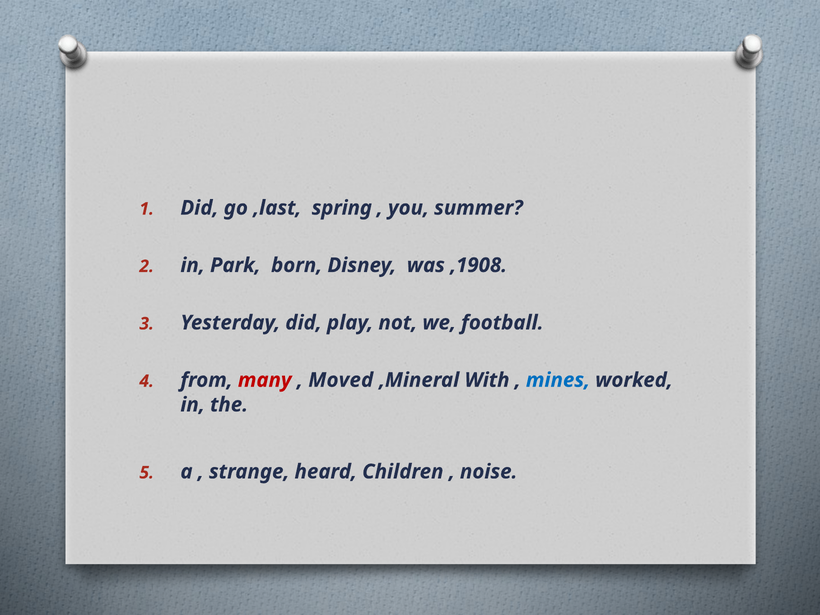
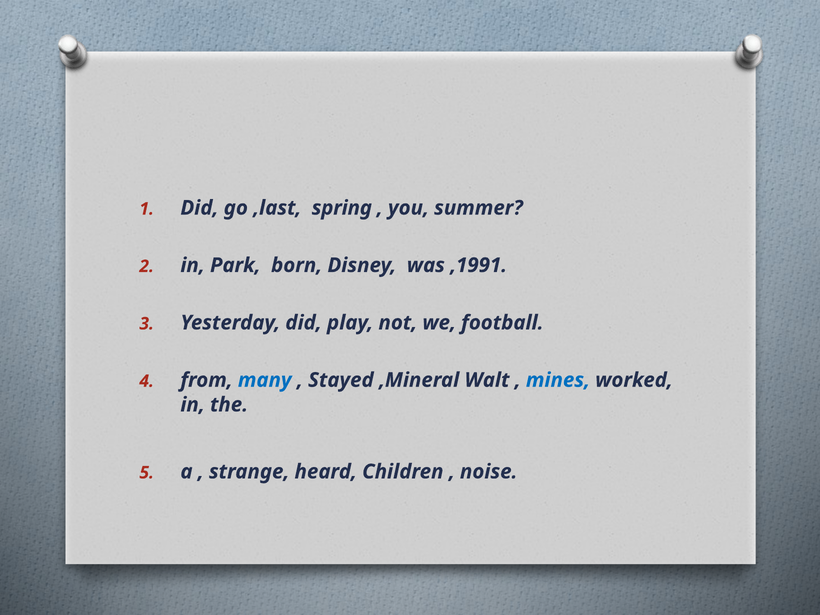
,1908: ,1908 -> ,1991 (479, 265)
many colour: red -> blue (265, 380)
Moved: Moved -> Stayed (341, 380)
With: With -> Walt (487, 380)
